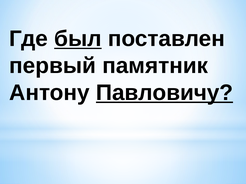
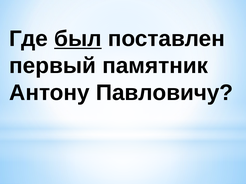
Павловичу underline: present -> none (165, 93)
